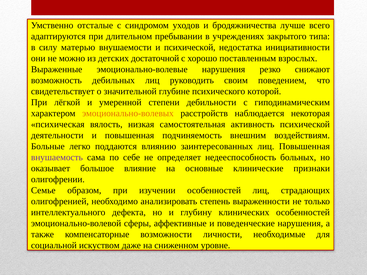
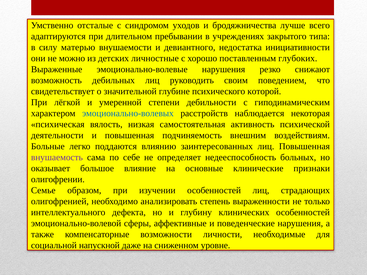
и психической: психической -> девиантного (190, 47)
достаточной: достаточной -> личностные (155, 58)
взрослых: взрослых -> глубоких (298, 58)
эмоционально-волевых colour: orange -> blue (128, 113)
искуством: искуством -> напускной (99, 245)
